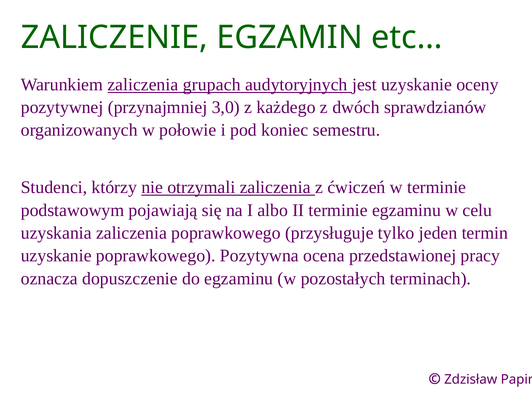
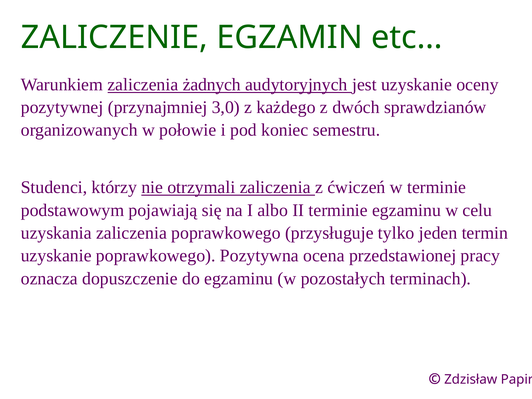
grupach: grupach -> żadnych (212, 85)
